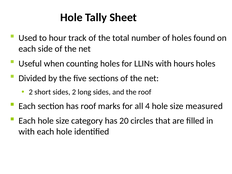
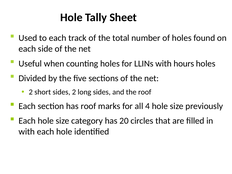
to hour: hour -> each (58, 38)
measured: measured -> previously (204, 106)
